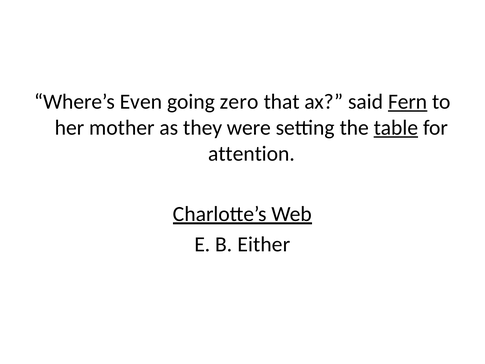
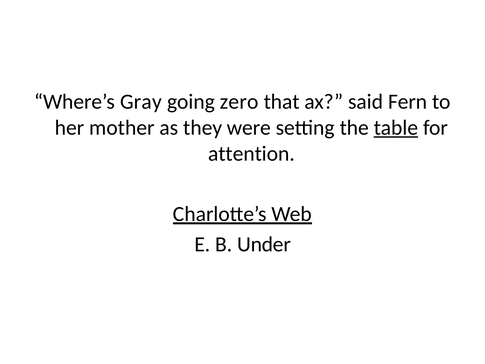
Even: Even -> Gray (141, 102)
Fern underline: present -> none (408, 102)
Either: Either -> Under (264, 244)
